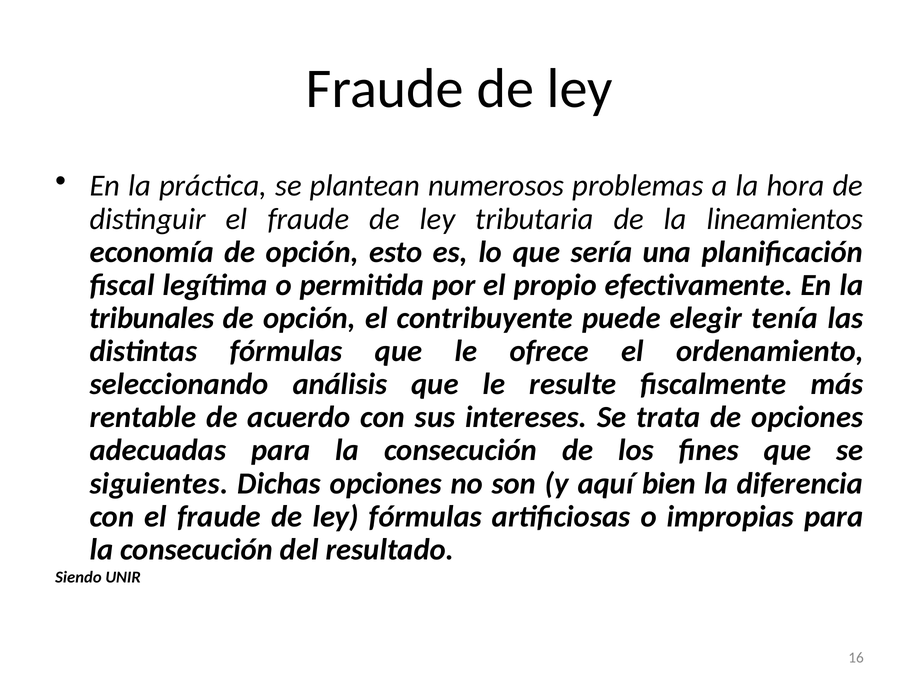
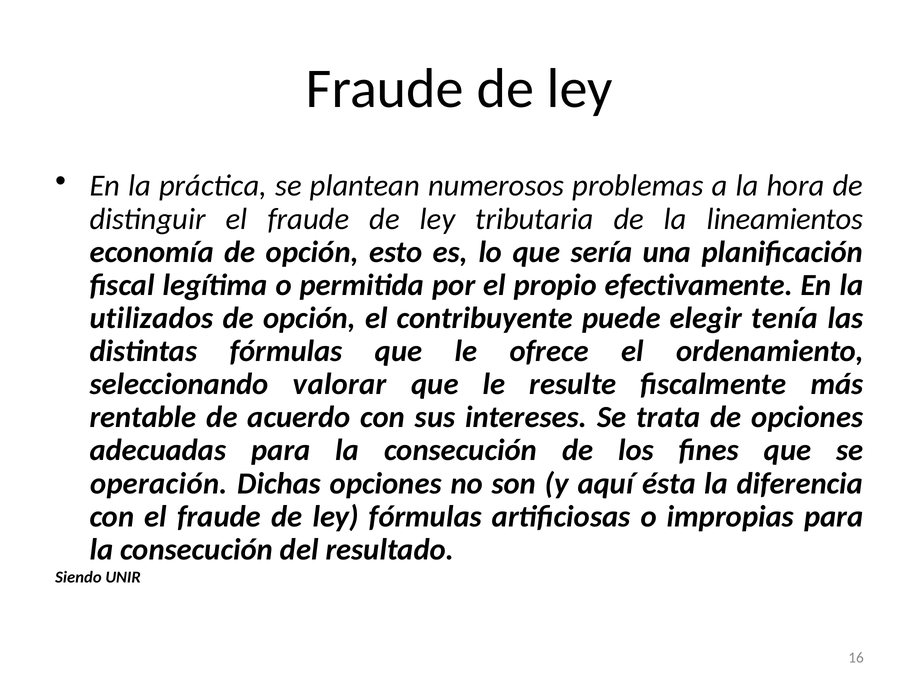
tribunales: tribunales -> utilizados (152, 318)
análisis: análisis -> valorar (340, 384)
siguientes: siguientes -> operación (159, 484)
bien: bien -> ésta (669, 484)
